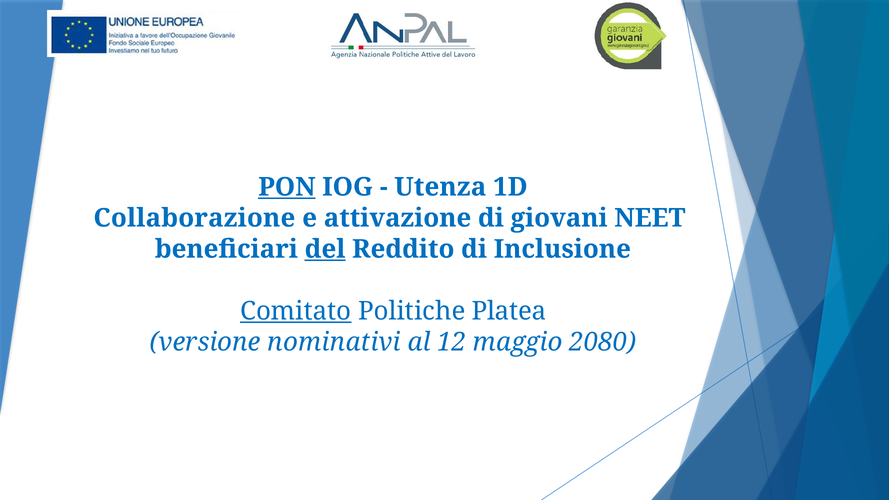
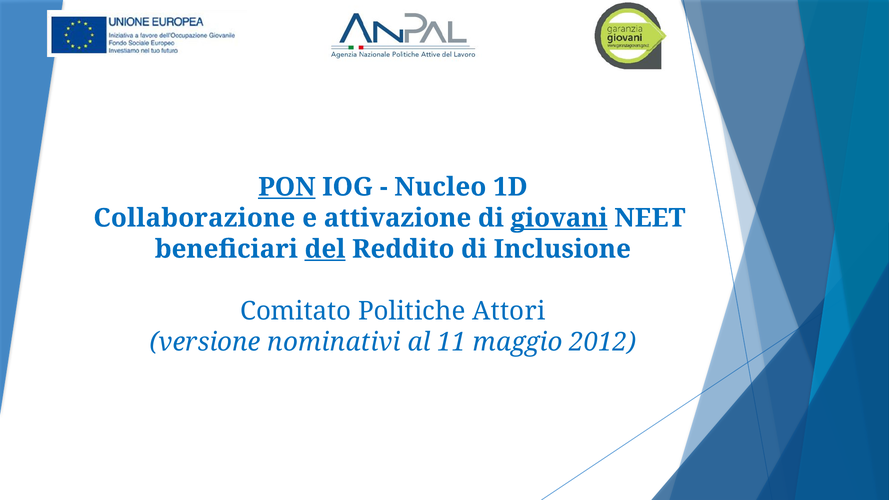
Utenza: Utenza -> Nucleo (440, 187)
giovani underline: none -> present (559, 218)
Comitato underline: present -> none (296, 311)
Platea: Platea -> Attori (509, 311)
12: 12 -> 11 (452, 342)
2080: 2080 -> 2012 (603, 342)
